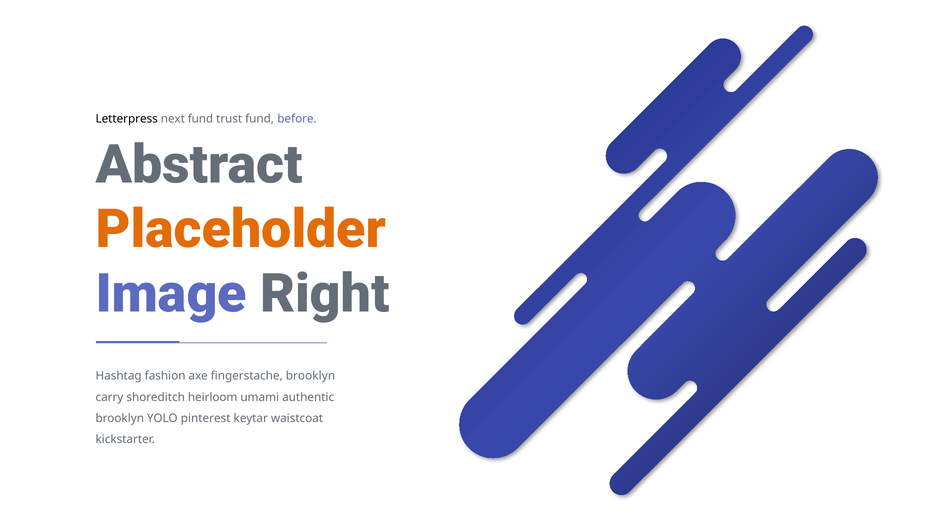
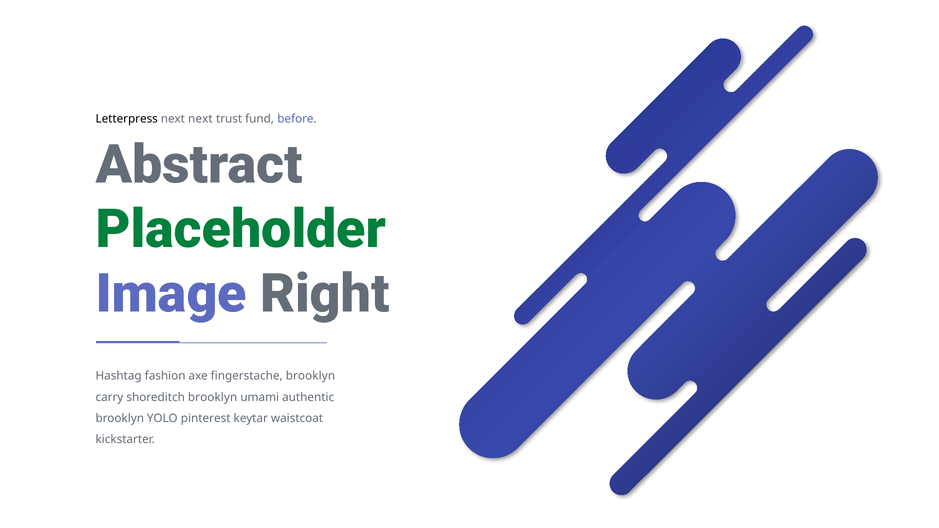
next fund: fund -> next (200, 119)
Placeholder colour: orange -> green (241, 229)
shoreditch heirloom: heirloom -> brooklyn (213, 397)
